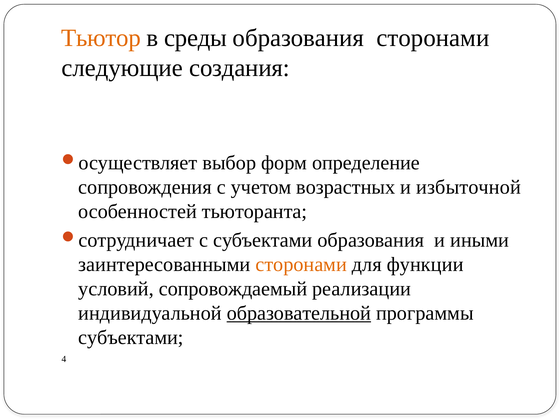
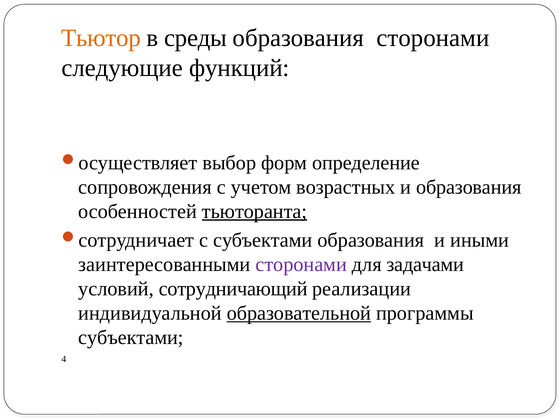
создания: создания -> функций (239, 68)
и избыточной: избыточной -> образования (469, 187)
тьюторанта underline: none -> present (254, 211)
сторонами colour: orange -> purple (301, 264)
функции: функции -> задачами (425, 264)
сопровождаемый: сопровождаемый -> сотрудничающий (233, 289)
